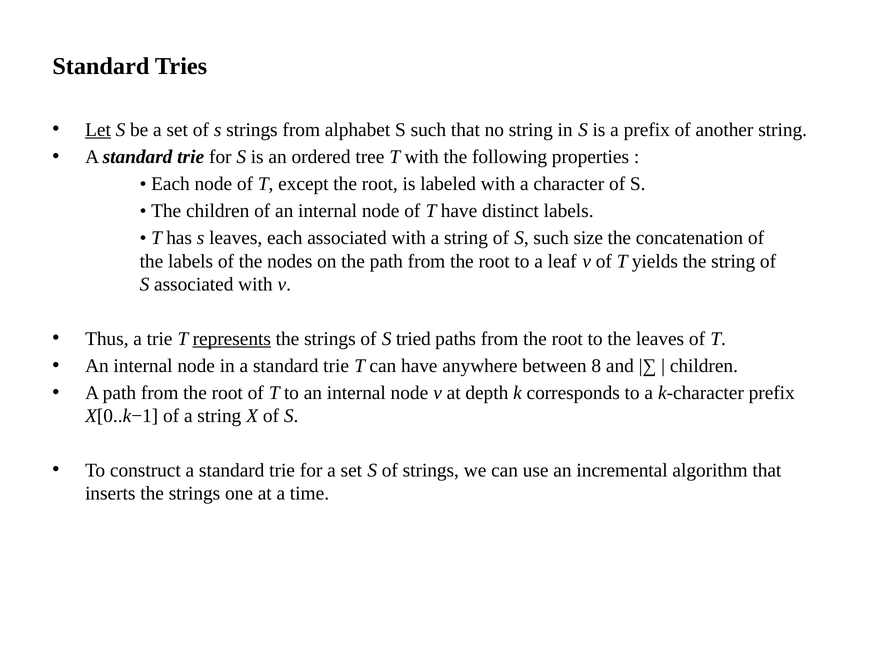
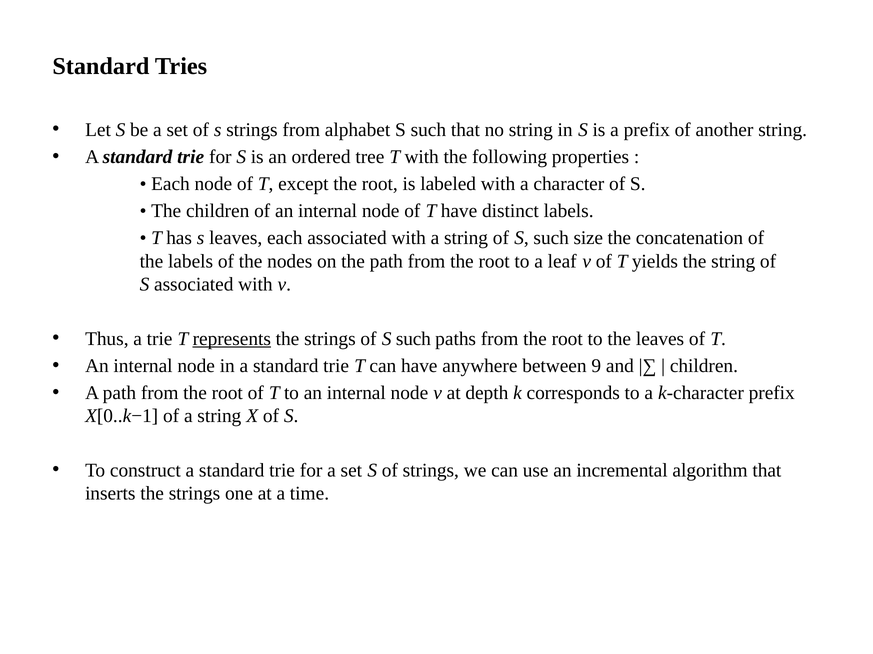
Let underline: present -> none (98, 130)
strings of S tried: tried -> such (413, 339)
8: 8 -> 9 (596, 366)
